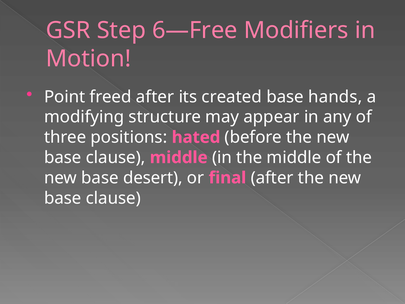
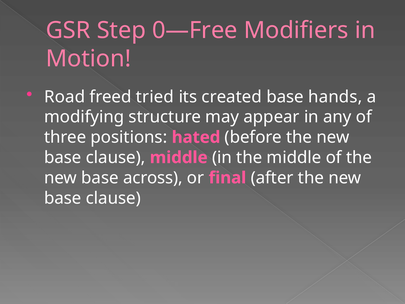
6—Free: 6—Free -> 0—Free (195, 30)
Point: Point -> Road (65, 97)
freed after: after -> tried (155, 97)
desert: desert -> across (153, 178)
